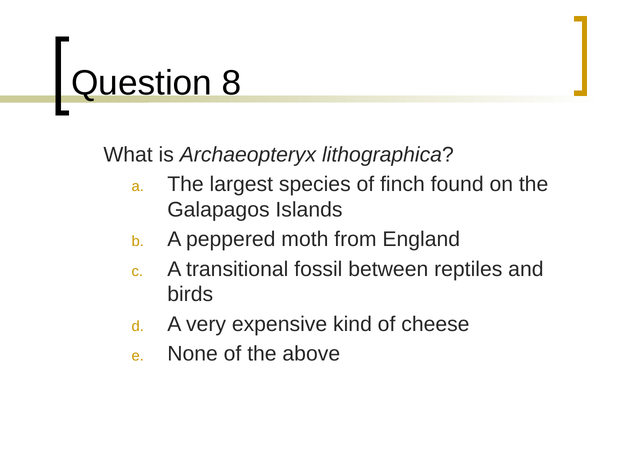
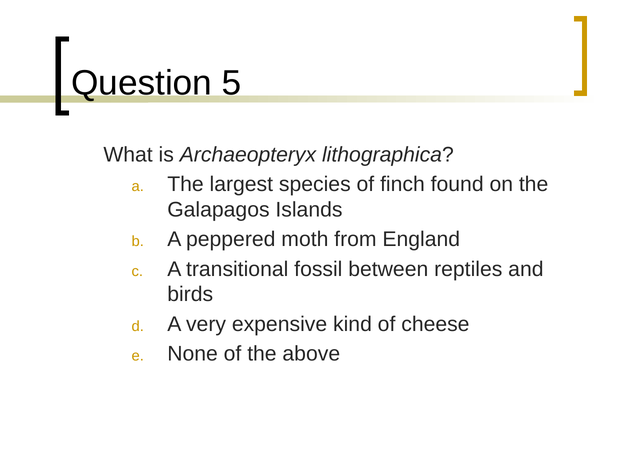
8: 8 -> 5 (232, 83)
